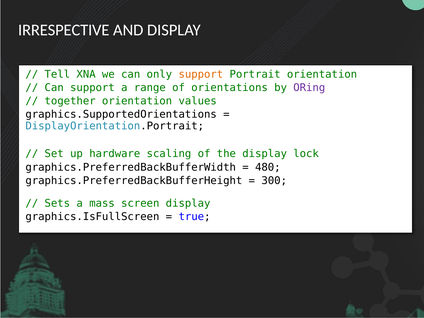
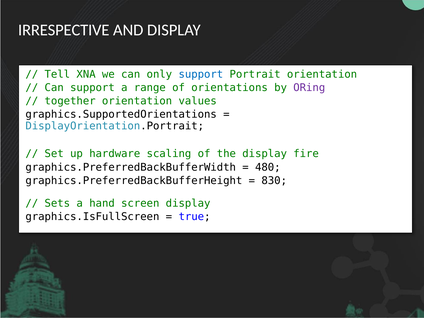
support colour: orange -> blue (201, 74)
lock: lock -> fire (306, 154)
300: 300 -> 830 (274, 181)
mass: mass -> hand (102, 203)
